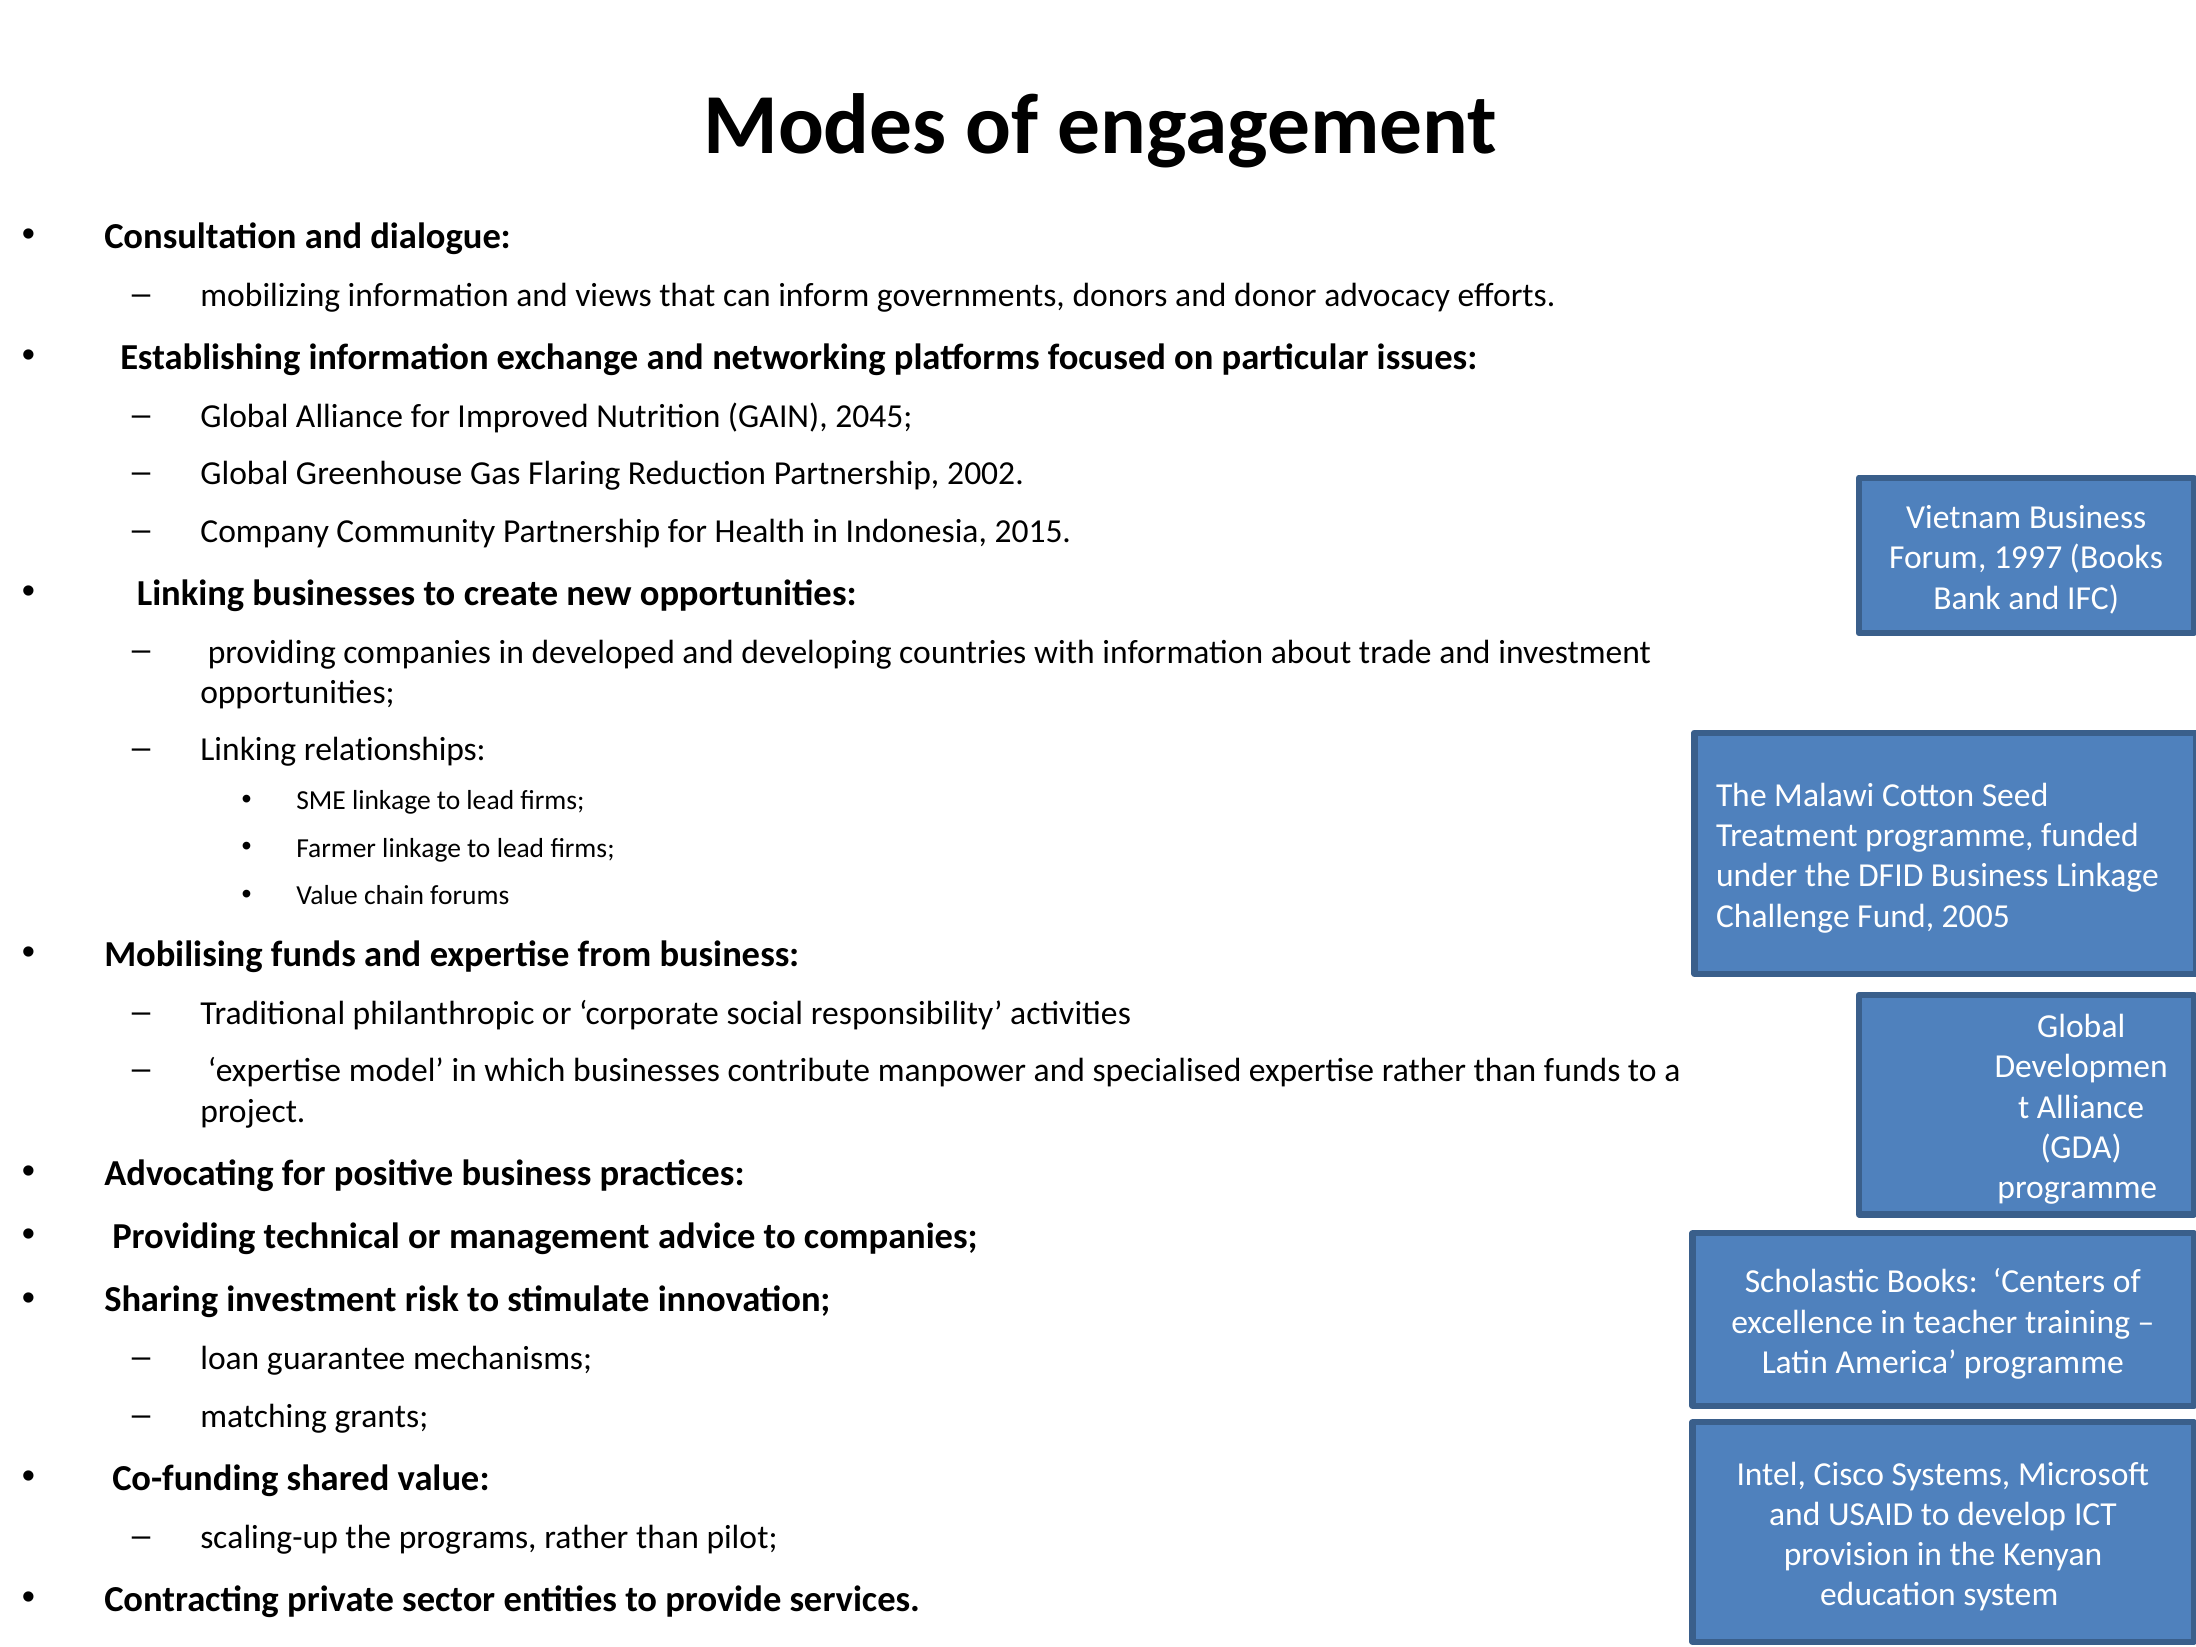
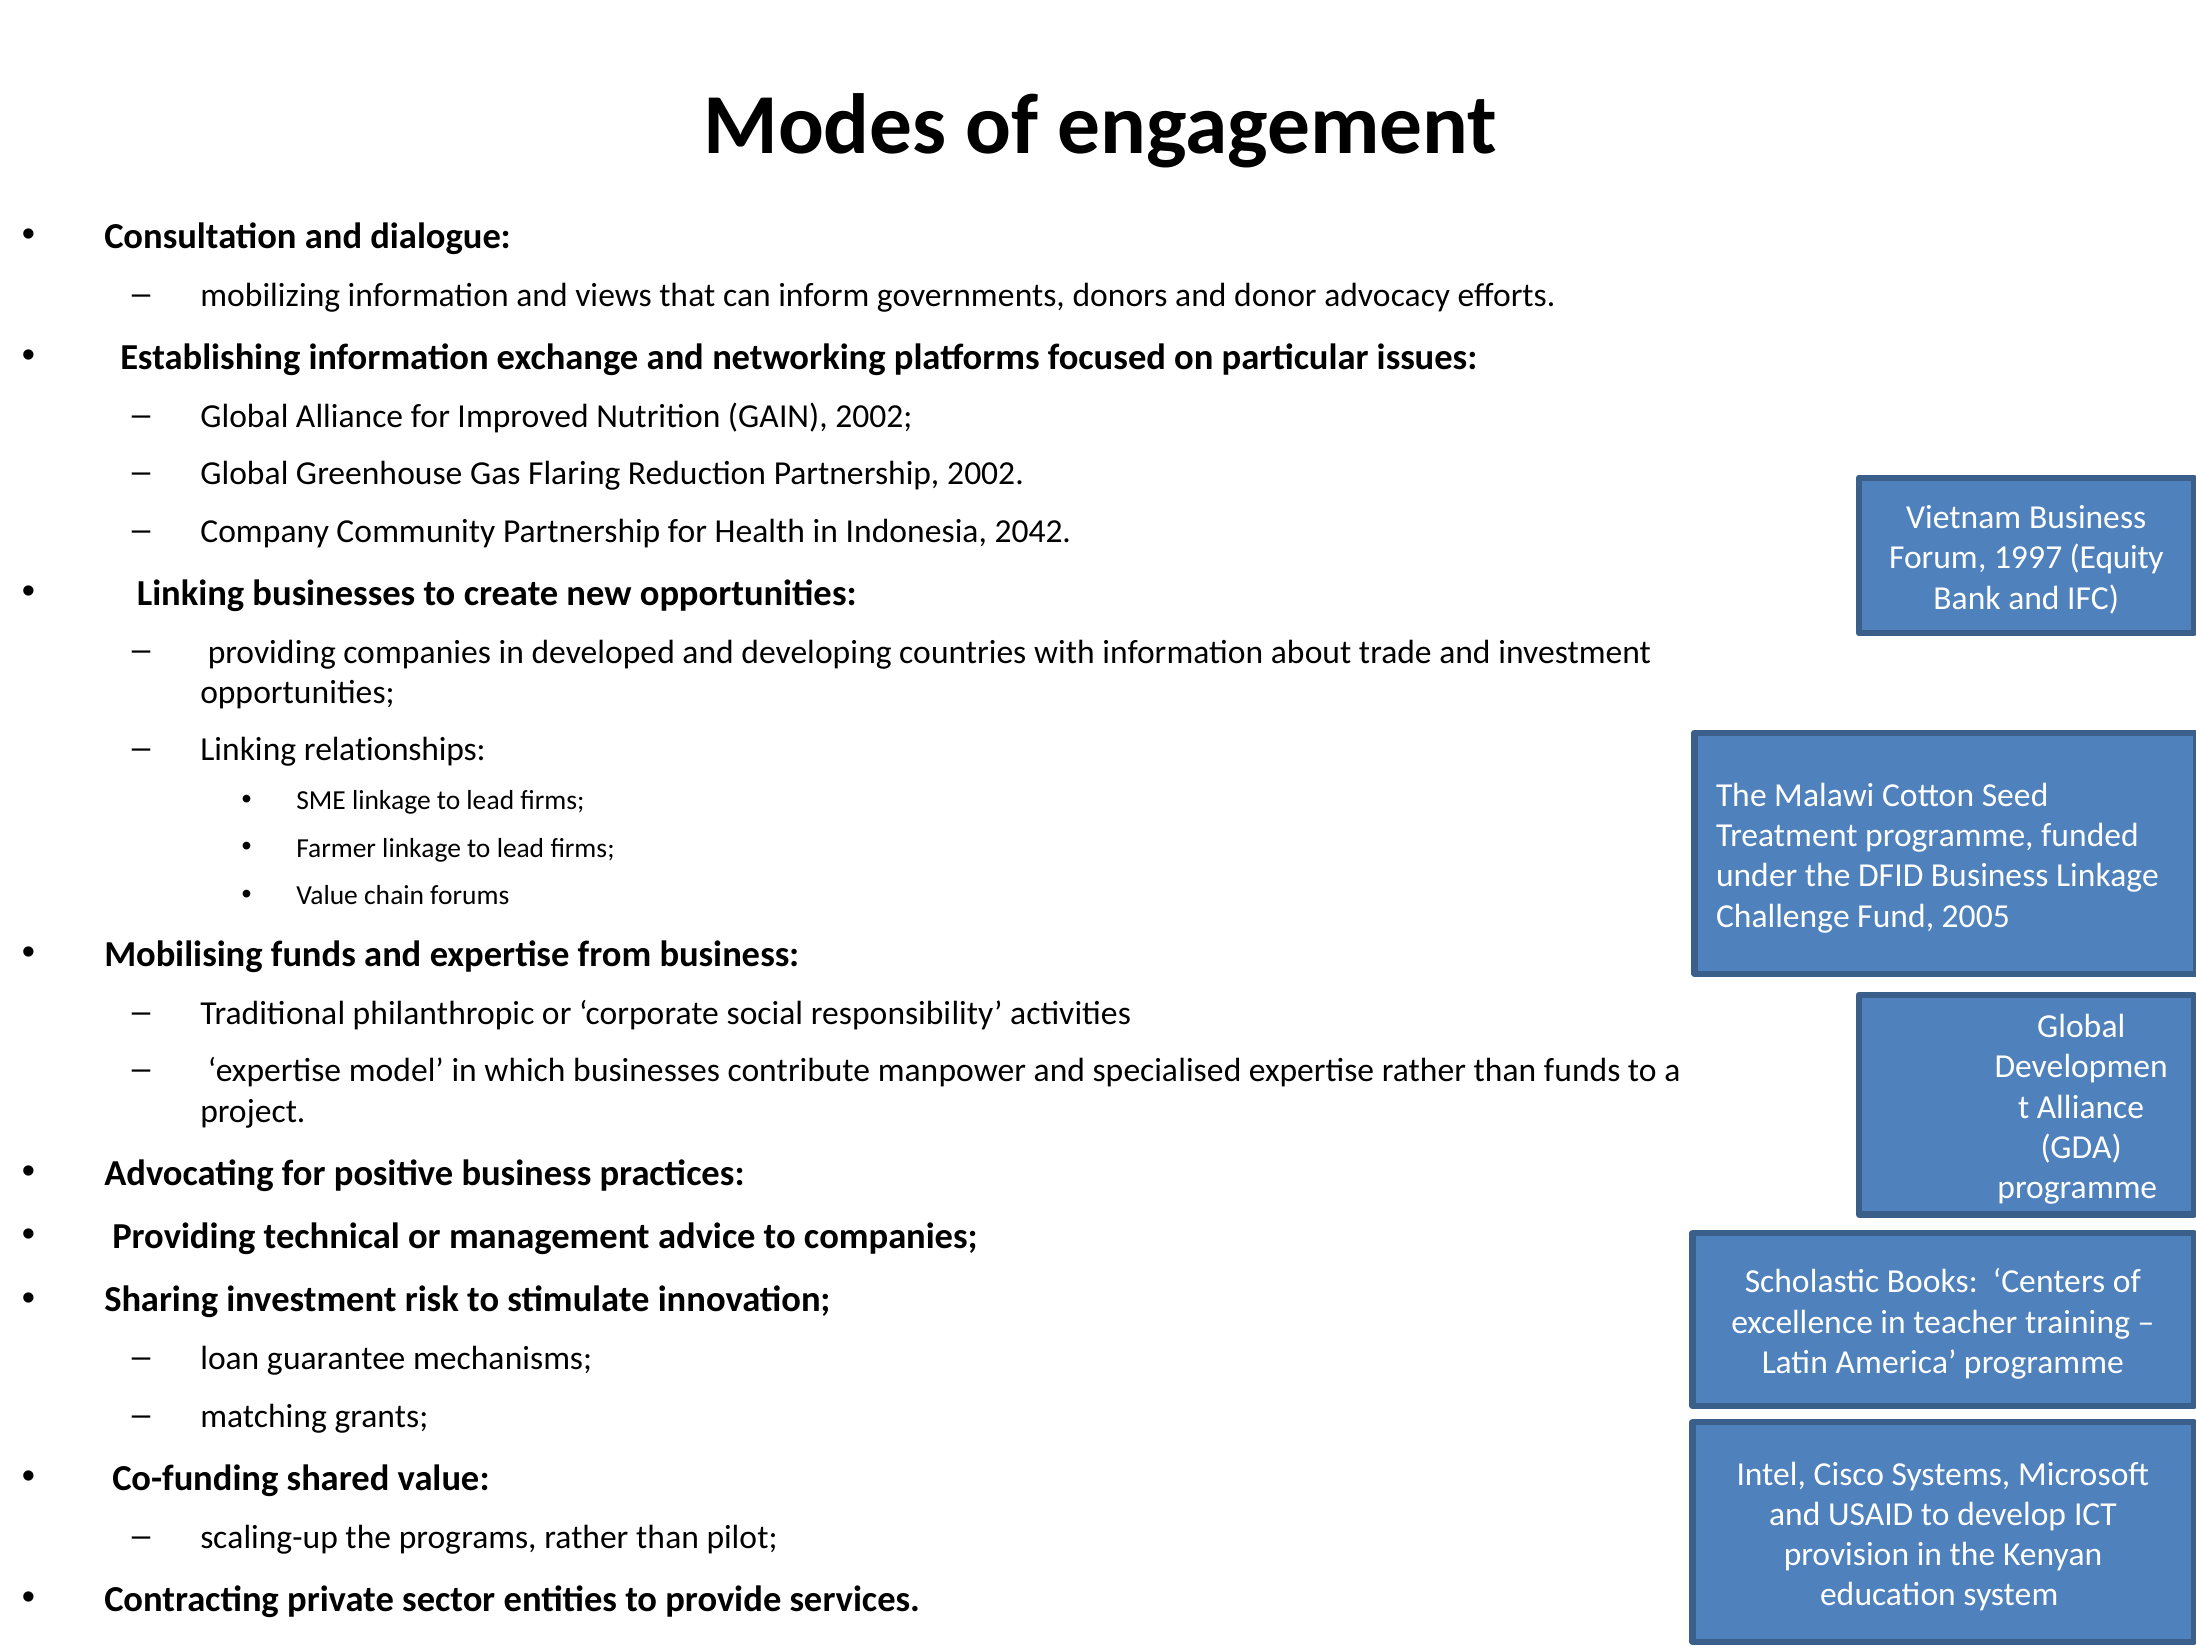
GAIN 2045: 2045 -> 2002 (874, 416)
2015: 2015 -> 2042 (1033, 531)
1997 Books: Books -> Equity (2117, 558)
